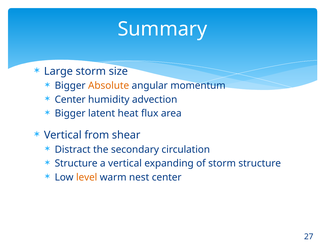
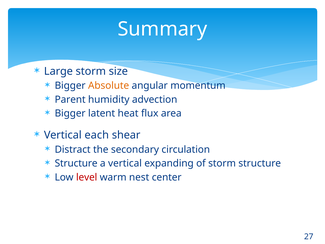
Center: Center -> Parent (70, 99)
from: from -> each (97, 135)
level colour: orange -> red (87, 177)
